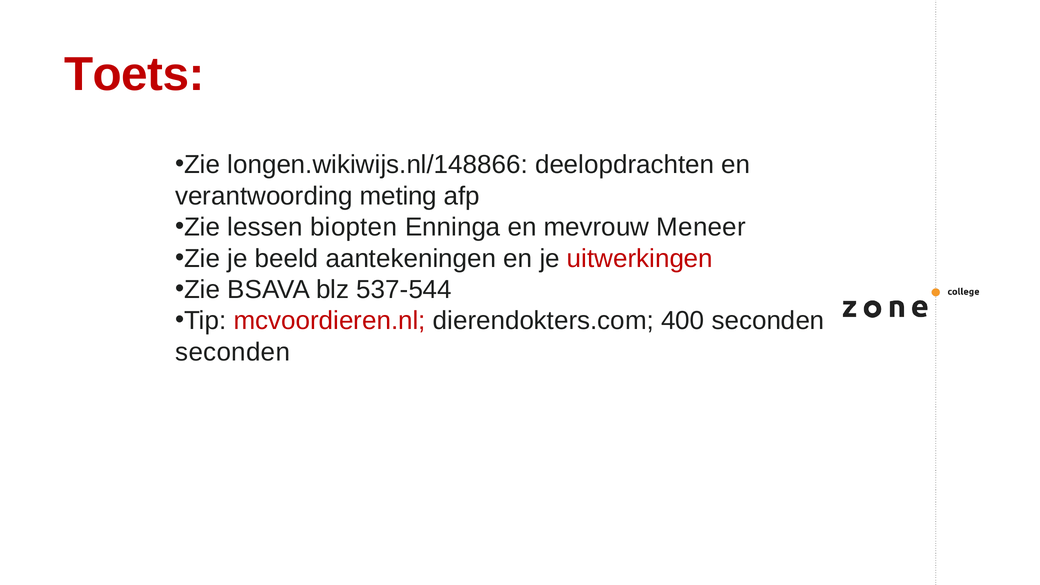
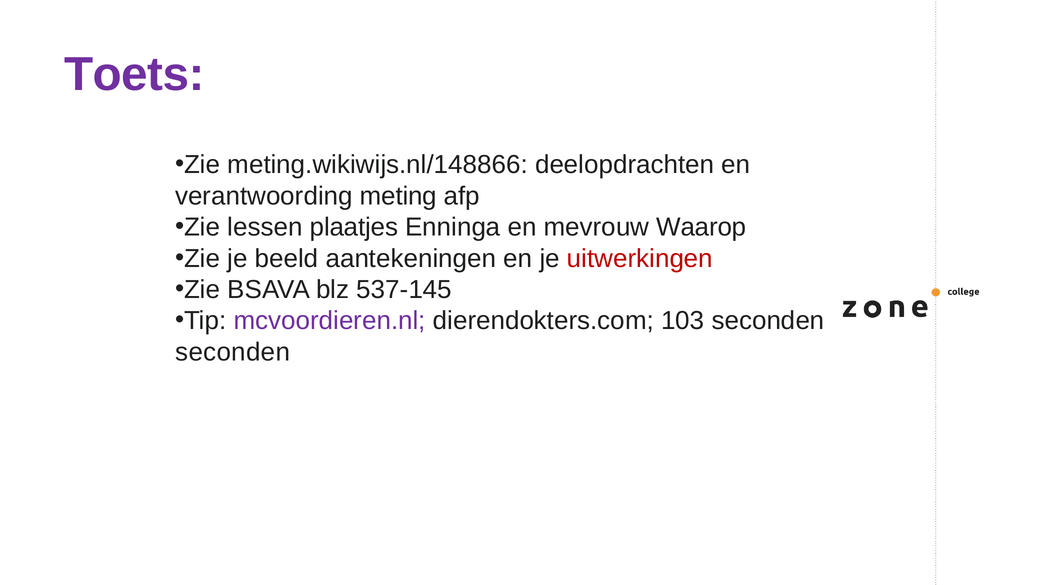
Toets colour: red -> purple (134, 75)
longen.wikiwijs.nl/148866: longen.wikiwijs.nl/148866 -> meting.wikiwijs.nl/148866 (378, 165)
biopten: biopten -> plaatjes (354, 227)
Meneer: Meneer -> Waarop (701, 227)
537-544: 537-544 -> 537-145 (404, 290)
mcvoordieren.nl colour: red -> purple (330, 321)
400: 400 -> 103 (683, 321)
